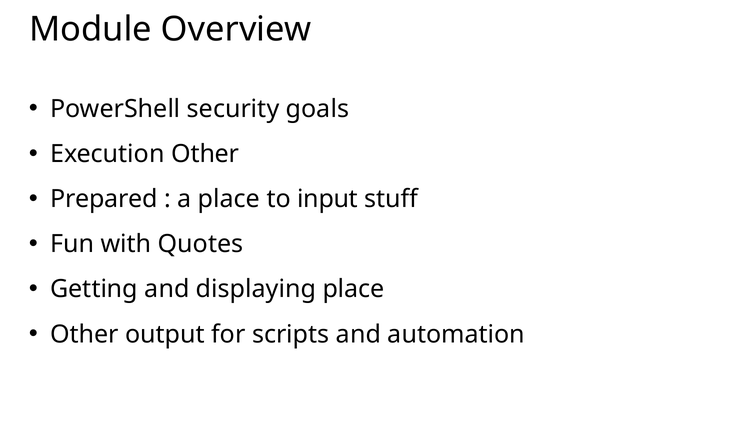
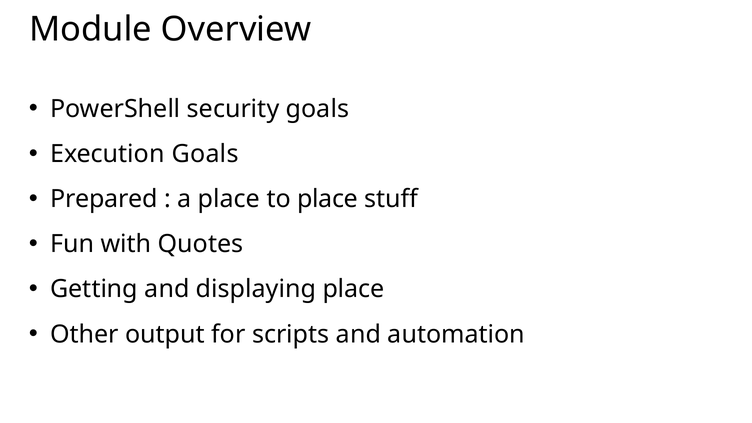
Execution Other: Other -> Goals (205, 154)
to input: input -> place (328, 199)
